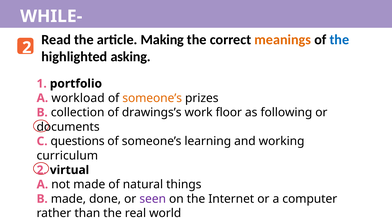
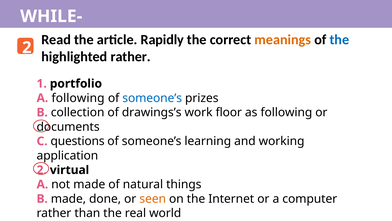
Making: Making -> Rapidly (162, 40)
highlighted asking: asking -> rather (131, 57)
A workload: workload -> following (78, 98)
someone’s colour: orange -> blue (152, 98)
curriculum: curriculum -> application (67, 155)
seen colour: purple -> orange (153, 198)
